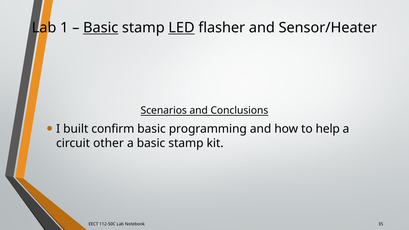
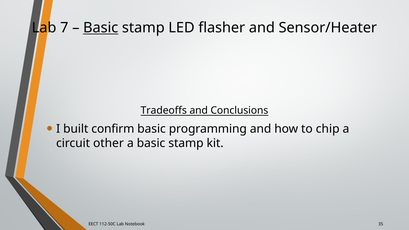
1: 1 -> 7 (64, 28)
LED underline: present -> none (182, 28)
Scenarios: Scenarios -> Tradeoffs (164, 111)
help: help -> chip (328, 129)
